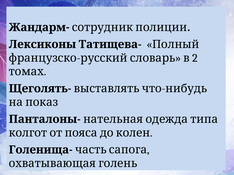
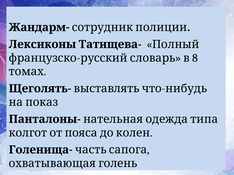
2: 2 -> 8 (195, 58)
